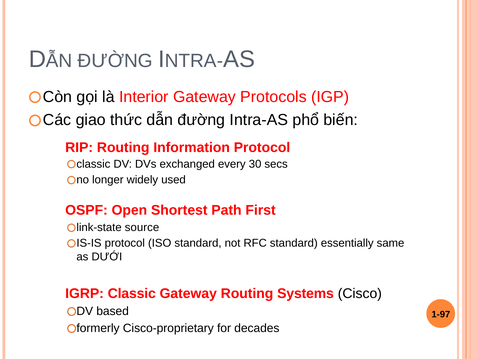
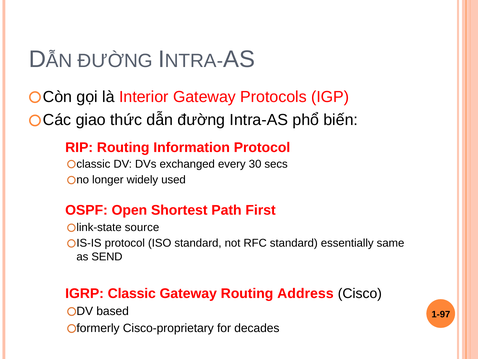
DƯỚI: DƯỚI -> SEND (107, 256)
Systems: Systems -> Address (305, 293)
